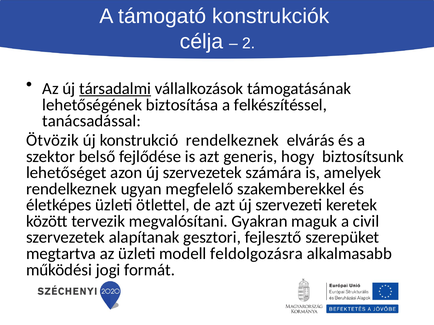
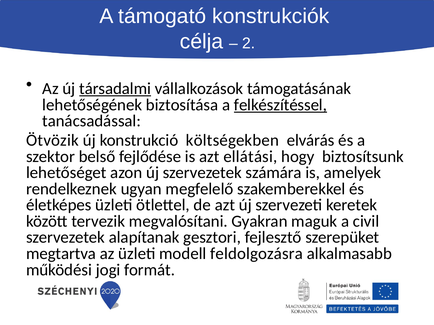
felkészítéssel underline: none -> present (280, 105)
konstrukció rendelkeznek: rendelkeznek -> költségekben (232, 140)
generis: generis -> ellátási (250, 157)
